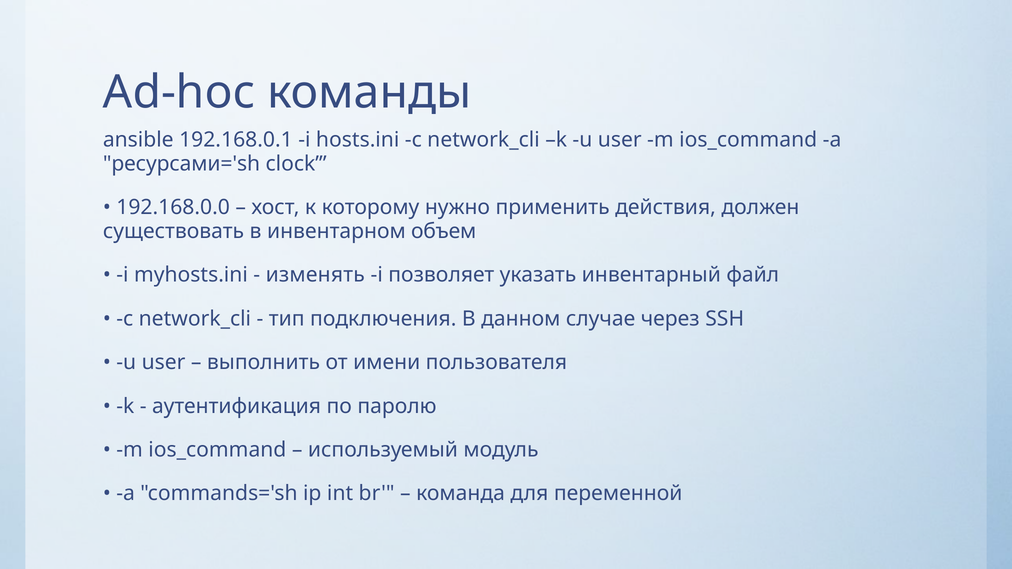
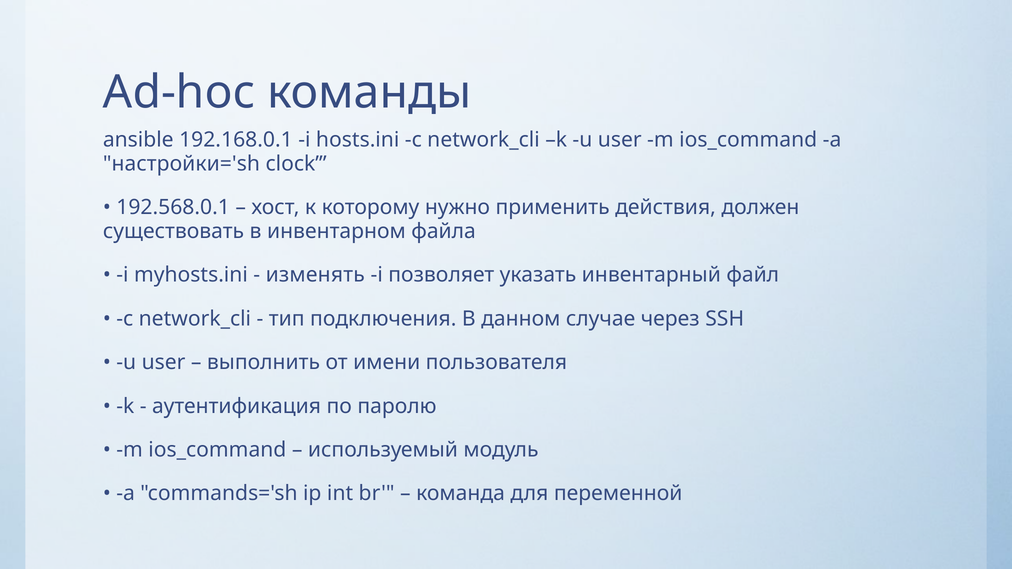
ресурсами='sh: ресурсами='sh -> настройки='sh (181, 164)
192.168.0.0: 192.168.0.0 -> 192.568.0.1 (173, 207)
объем: объем -> файла (444, 231)
